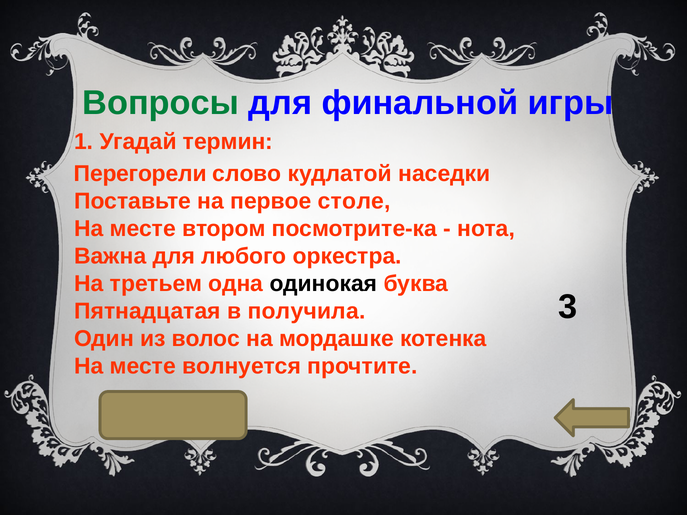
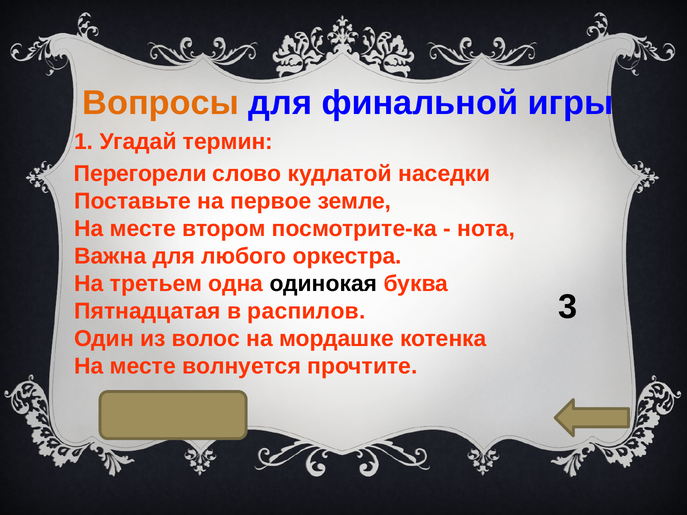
Вопросы colour: green -> orange (161, 103)
столе: столе -> земле (354, 201)
получила: получила -> распилов (307, 311)
